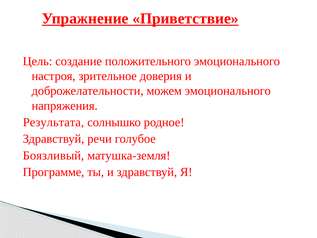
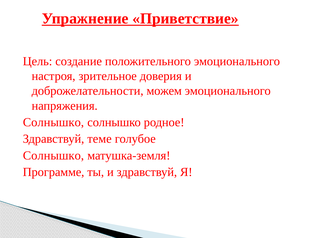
Результата: Результата -> Солнышко (53, 122)
речи: речи -> теме (100, 139)
Боязливый: Боязливый -> Солнышко (53, 155)
